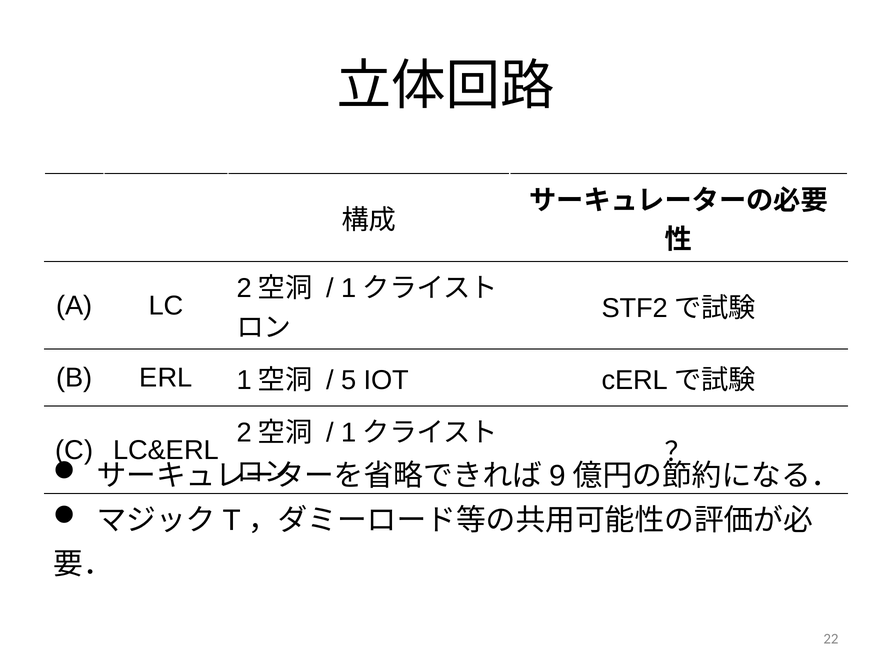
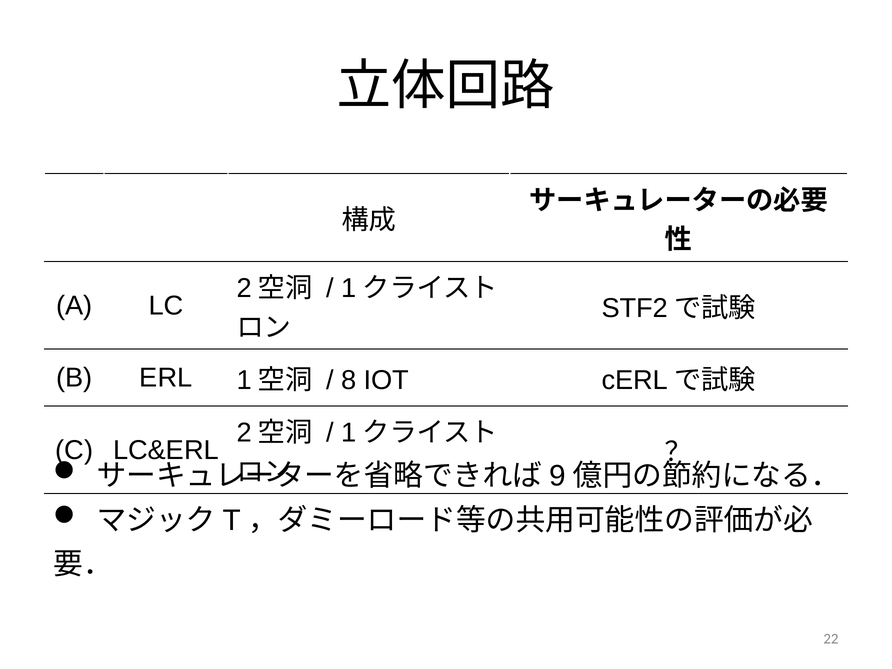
5: 5 -> 8 (349, 380)
